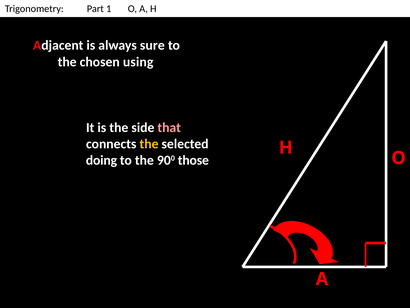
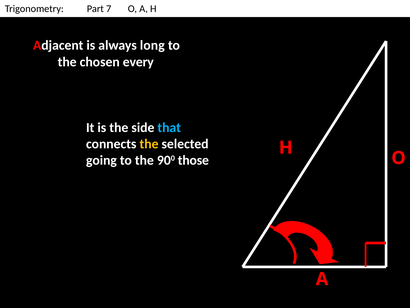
1: 1 -> 7 (109, 9)
sure: sure -> long (152, 45)
using: using -> every (138, 62)
that colour: pink -> light blue (169, 127)
doing: doing -> going (101, 160)
